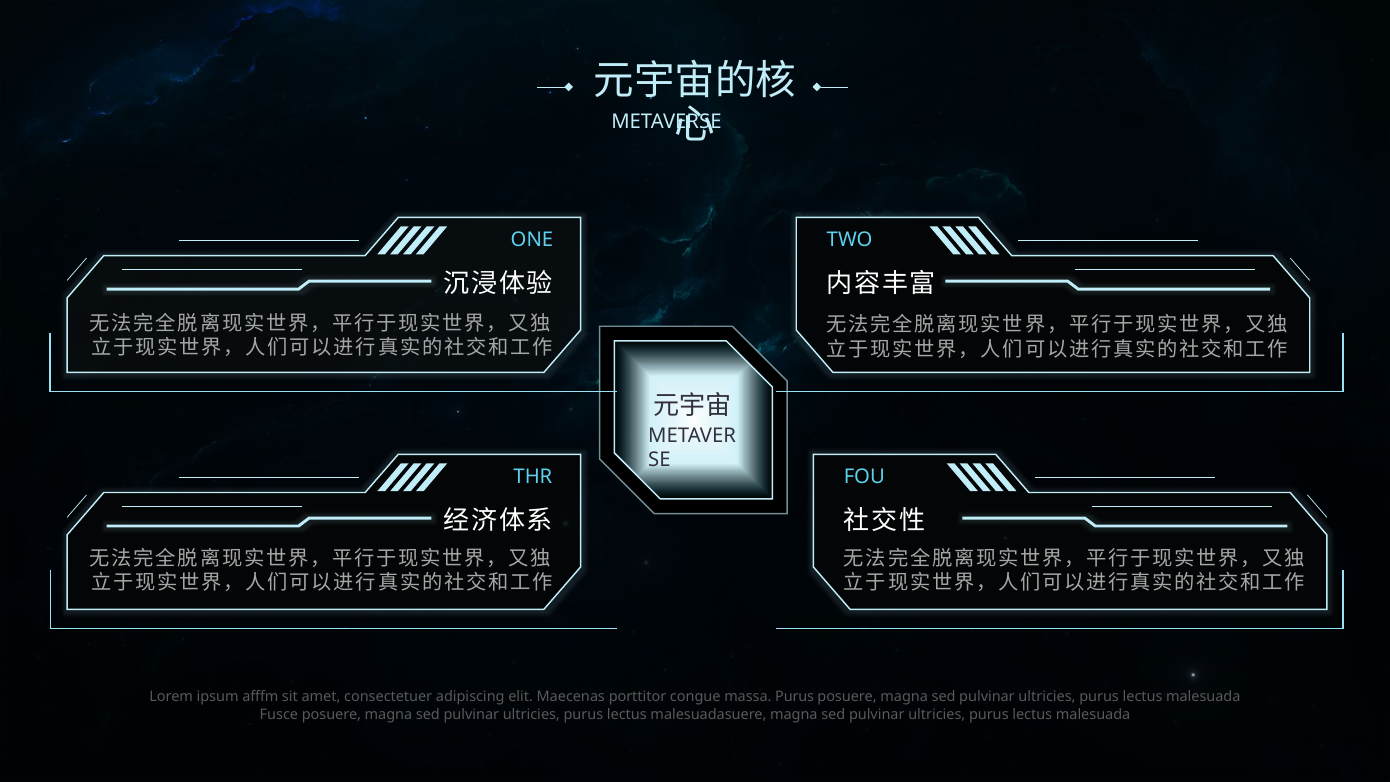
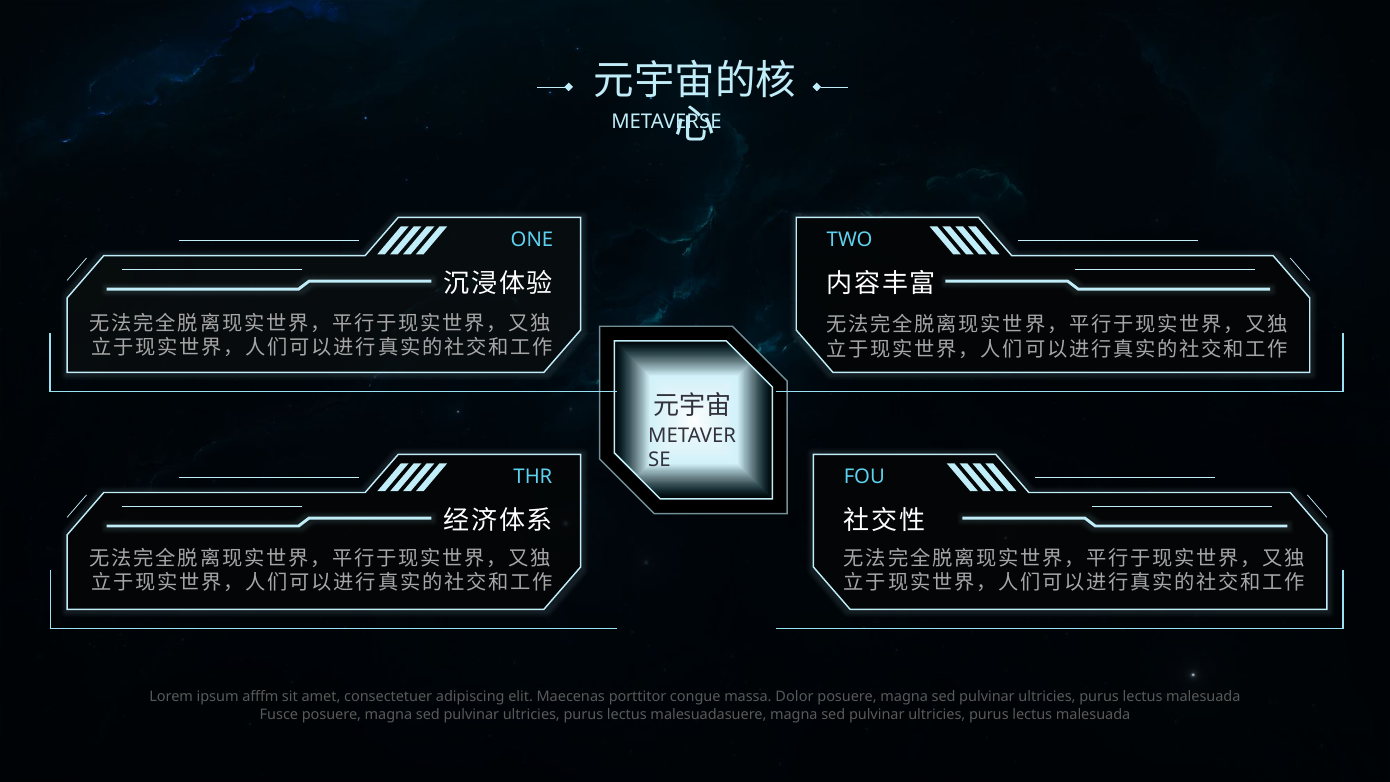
massa Purus: Purus -> Dolor (795, 697)
